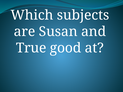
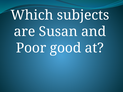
True: True -> Poor (31, 48)
